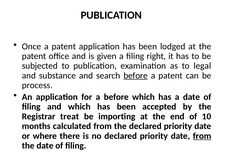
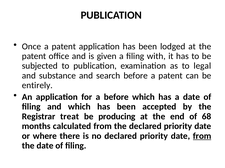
right: right -> with (156, 56)
before underline: present -> none (136, 76)
process: process -> entirely (37, 86)
importing: importing -> producing (117, 117)
10: 10 -> 68 (207, 117)
